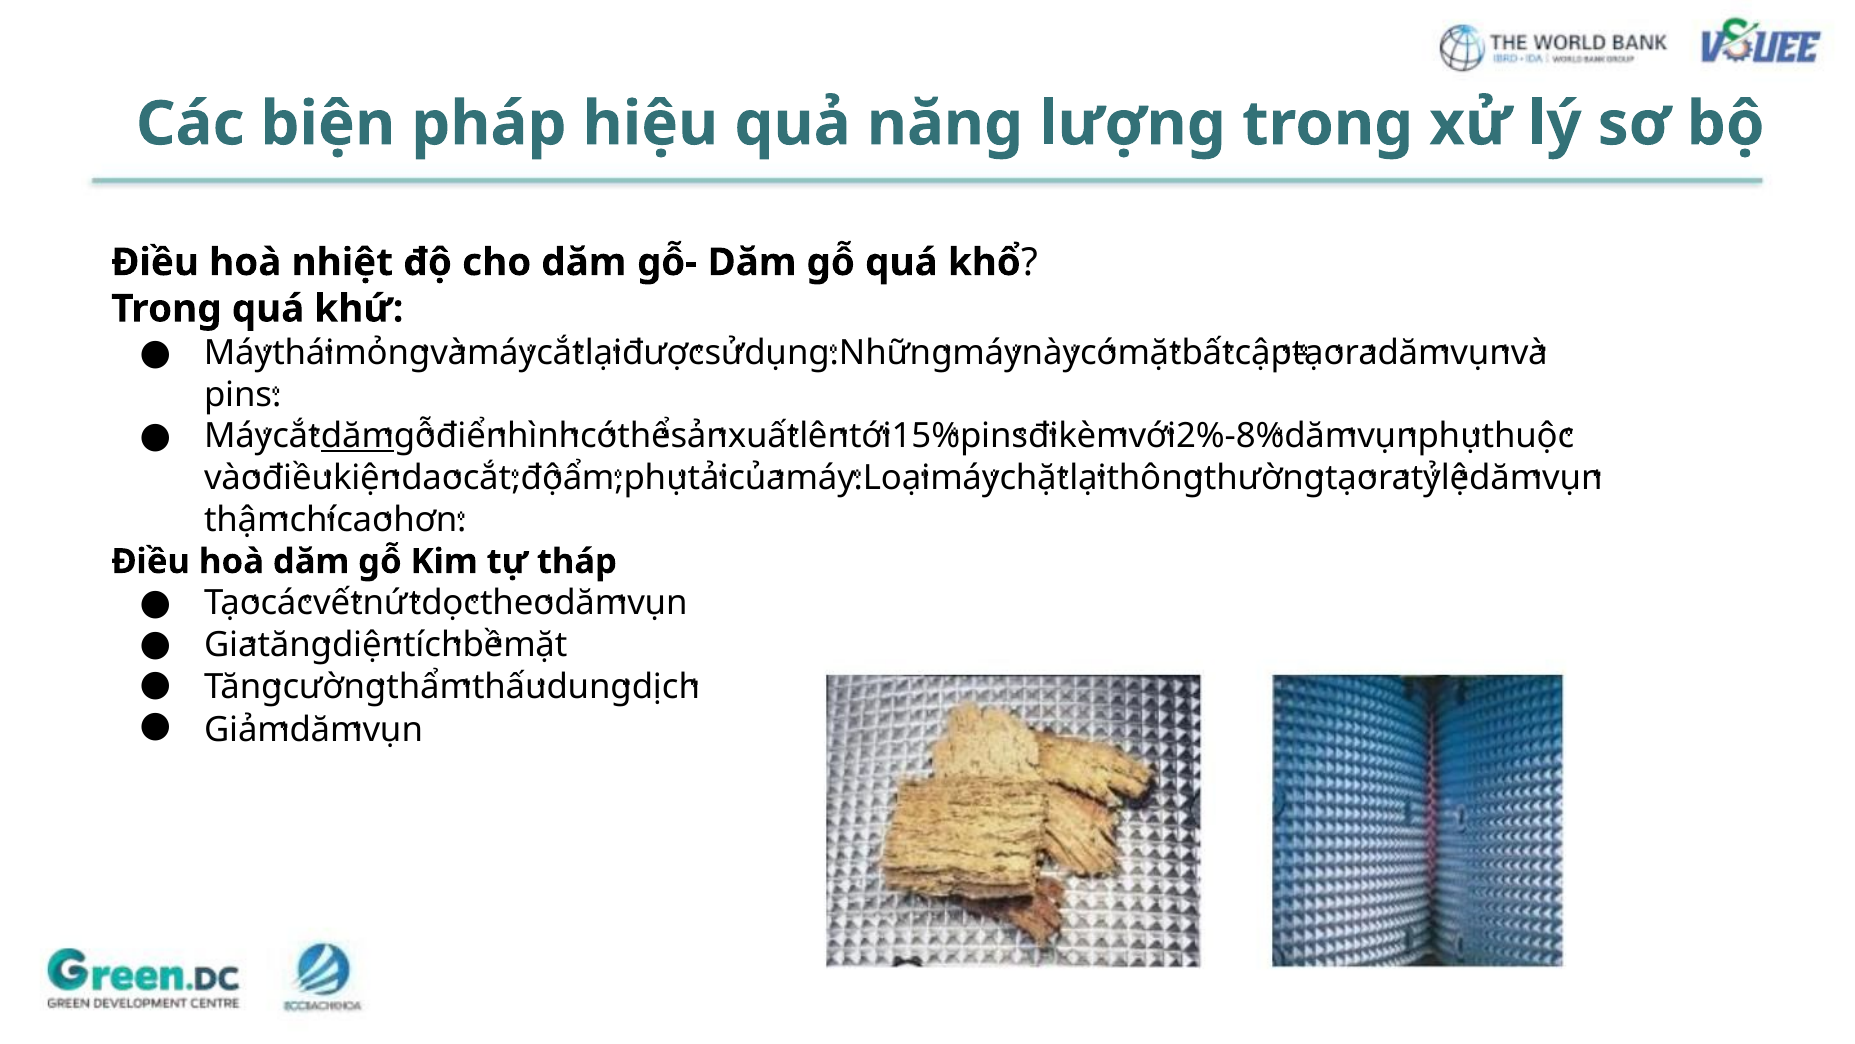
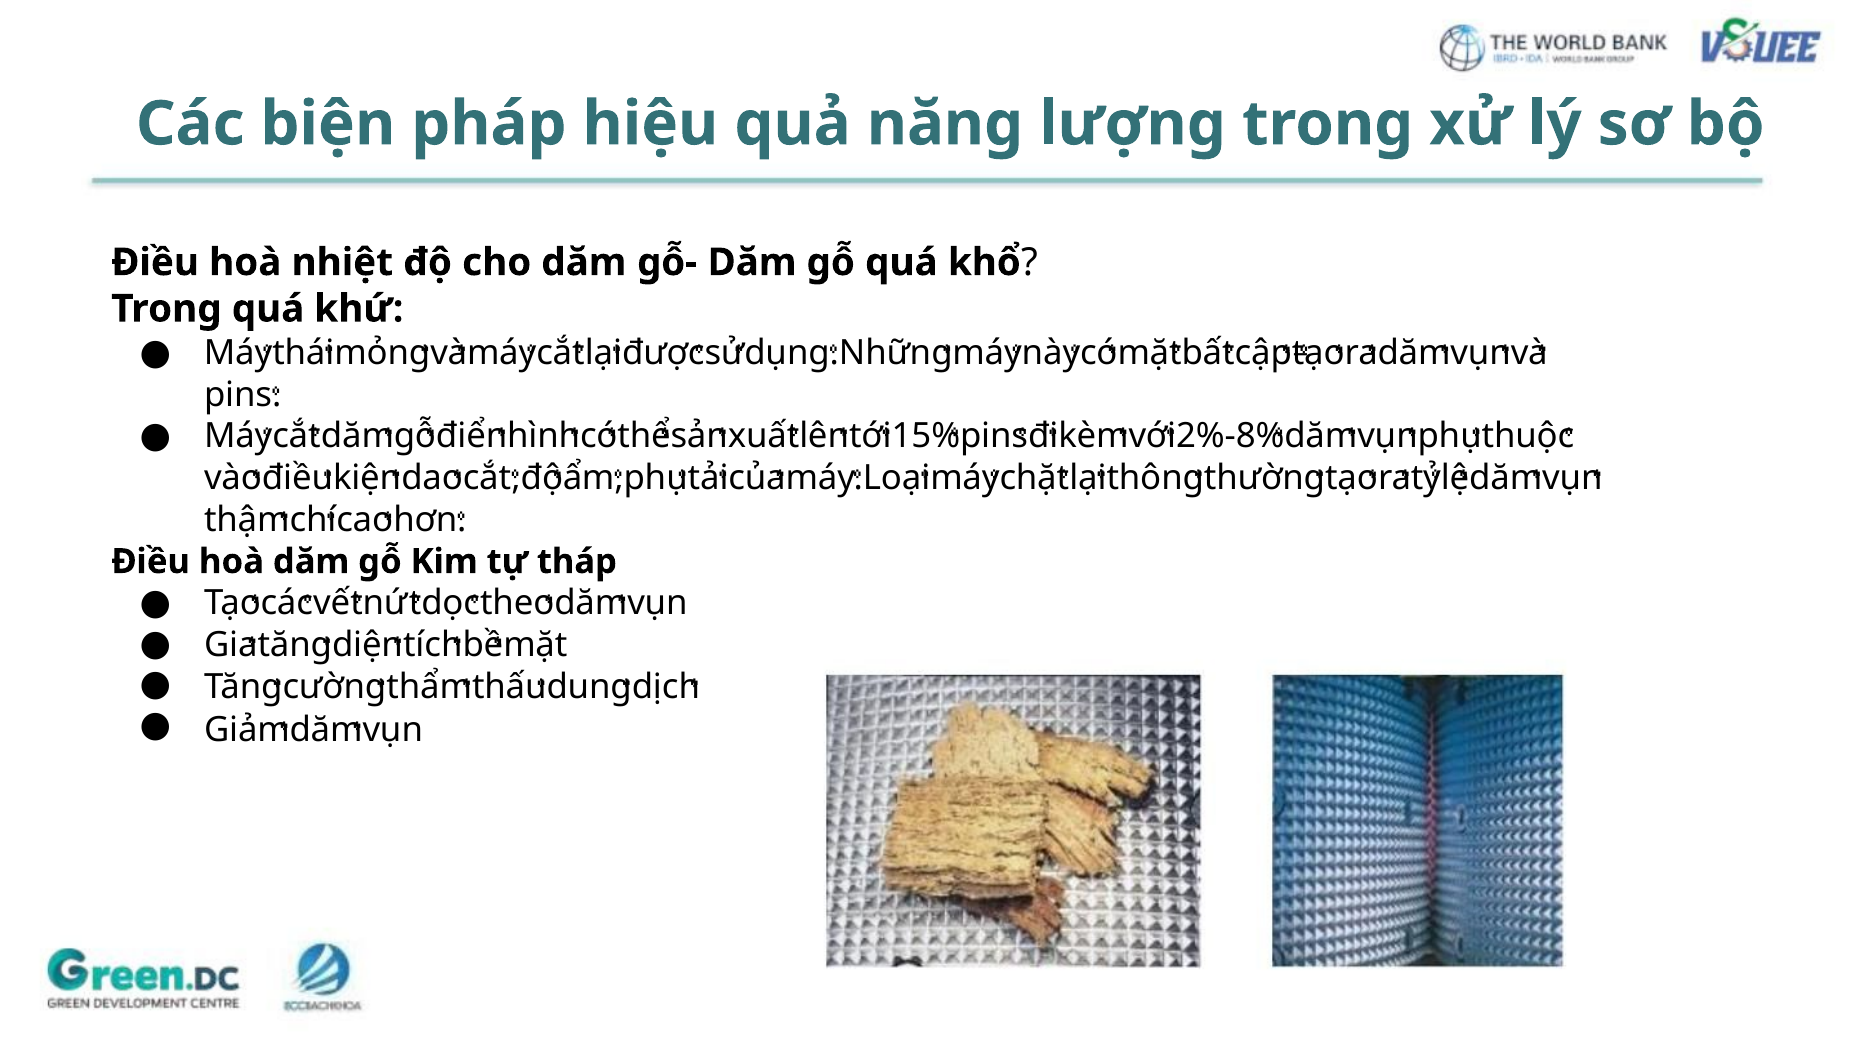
dăm underline: present -> none (358, 436)
